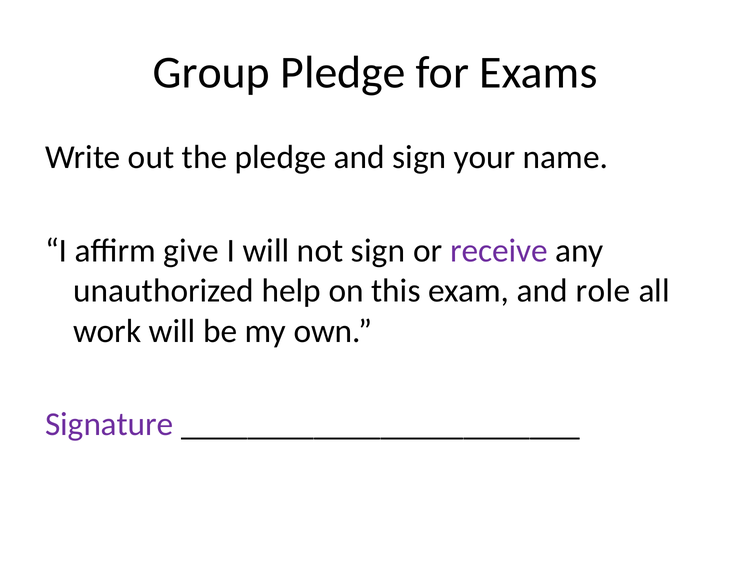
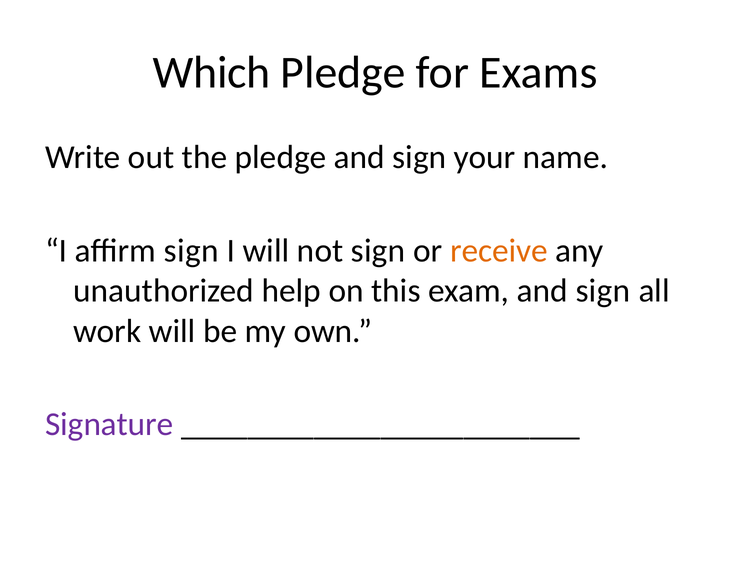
Group: Group -> Which (212, 73)
affirm give: give -> sign (191, 251)
receive colour: purple -> orange (499, 251)
exam and role: role -> sign (603, 291)
